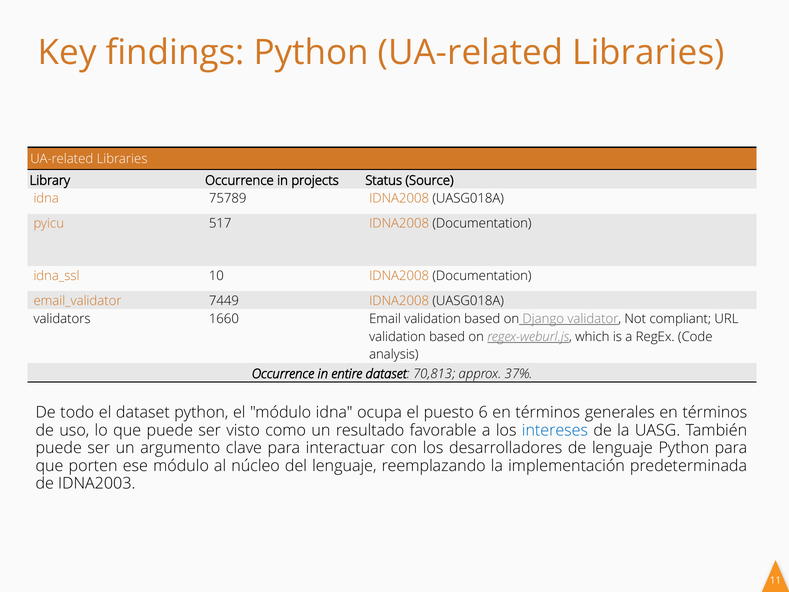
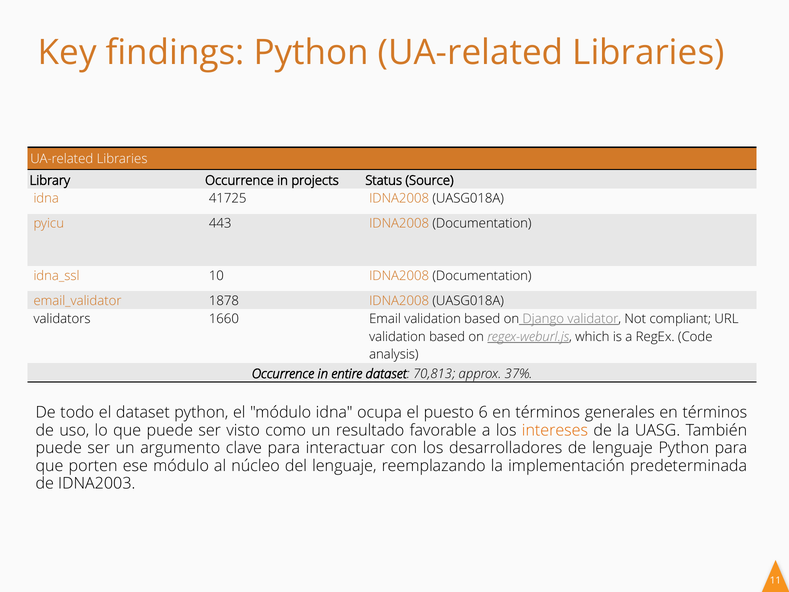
75789: 75789 -> 41725 (228, 198)
517: 517 -> 443 (220, 223)
7449: 7449 -> 1878 (224, 301)
intereses colour: blue -> orange (555, 430)
